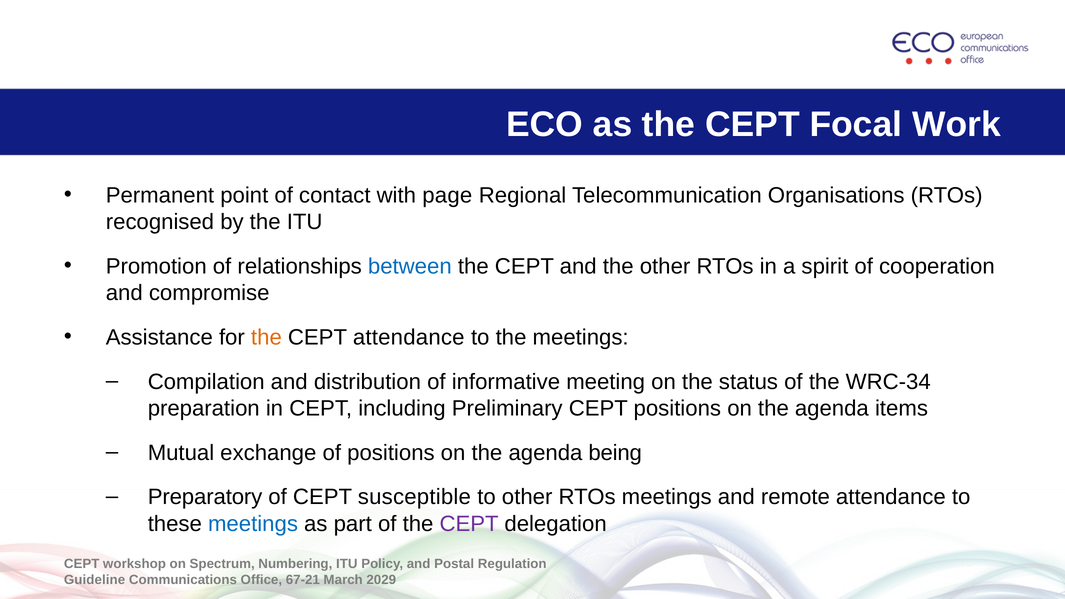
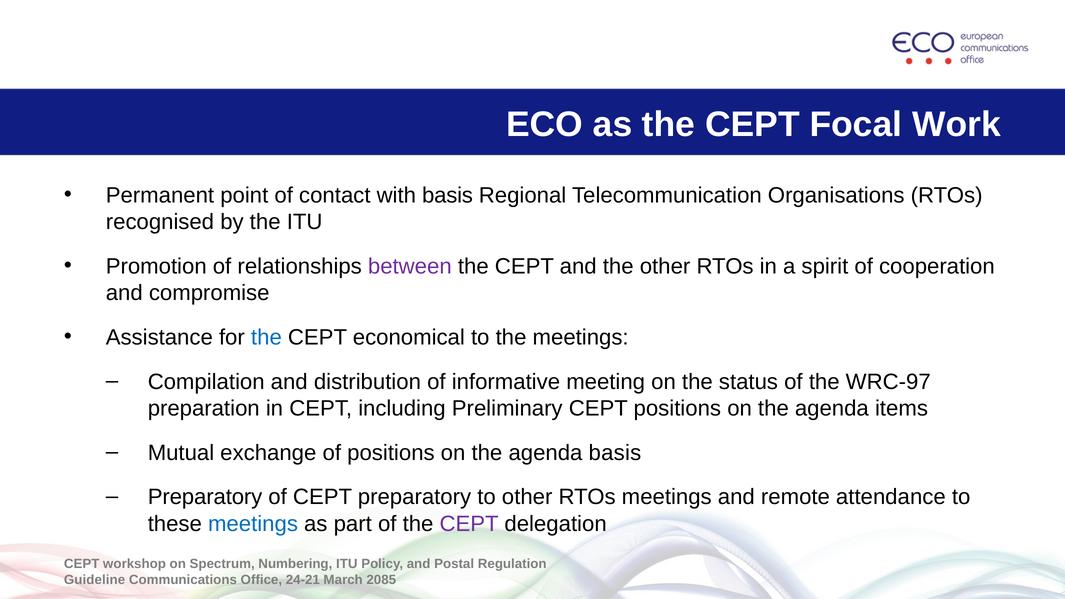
with page: page -> basis (448, 195)
between colour: blue -> purple (410, 266)
the colour: orange -> blue (266, 337)
CEPT attendance: attendance -> economical (409, 337)
WRC‐34: WRC‐34 -> WRC‐97 (888, 382)
agenda being: being -> basis (615, 453)
CEPT susceptible: susceptible -> preparatory (415, 497)
67-21: 67-21 -> 24-21 (303, 580)
2029: 2029 -> 2085 (381, 580)
